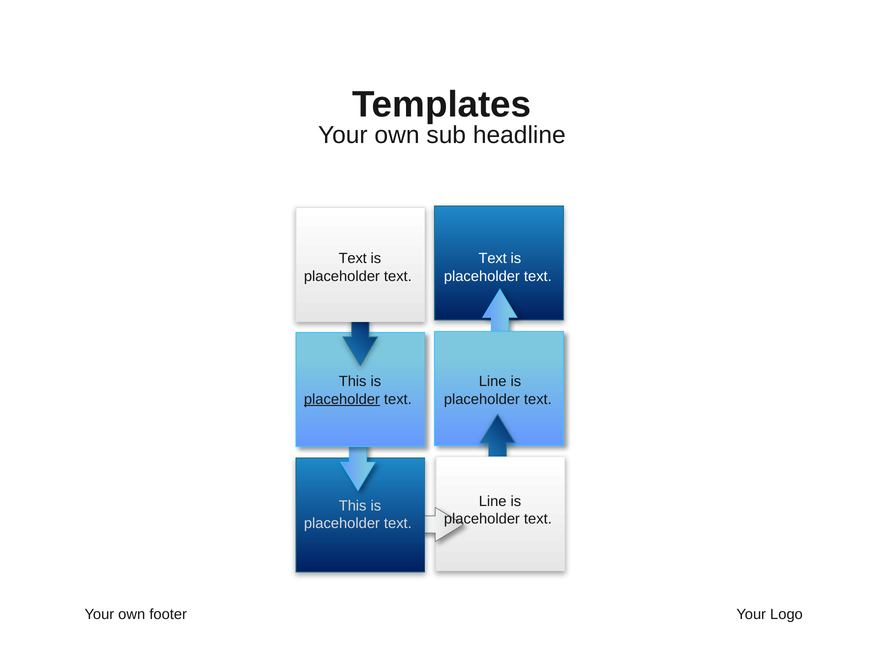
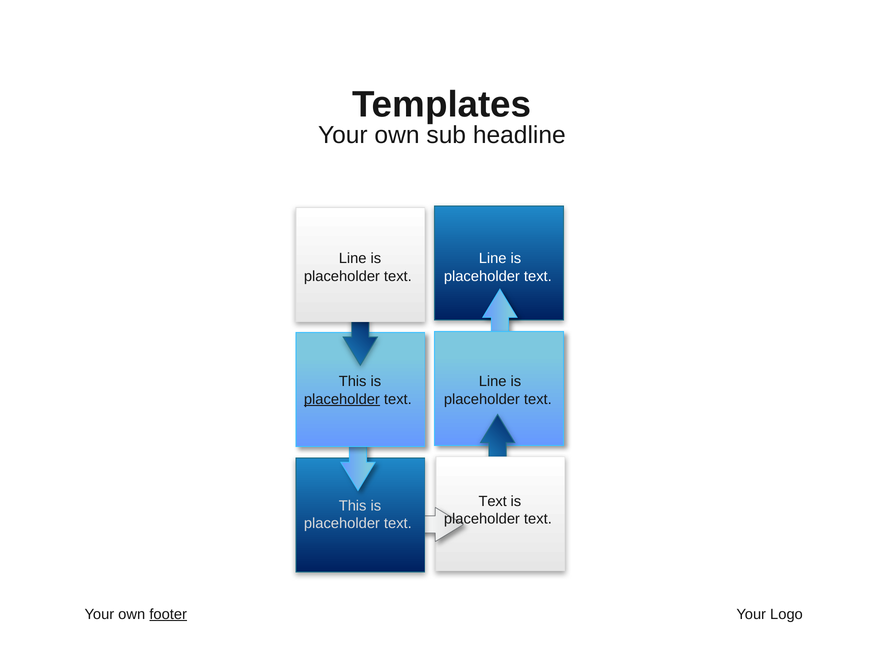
Text: Text -> Line (353, 258)
Text: Text -> Line (493, 258)
Line: Line -> Text (493, 501)
footer underline: none -> present (168, 614)
